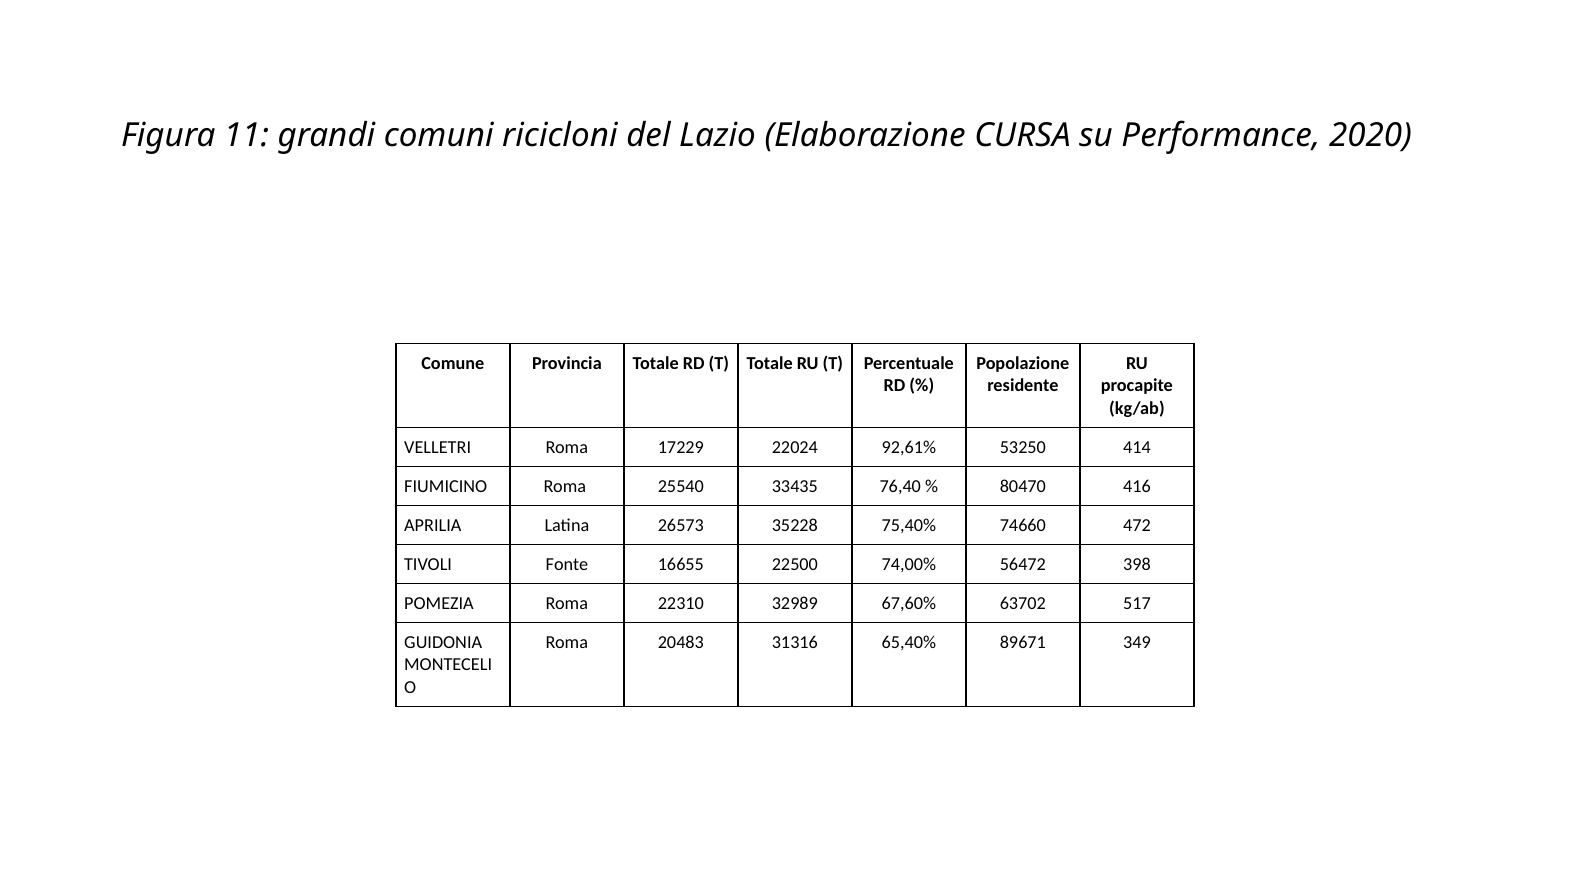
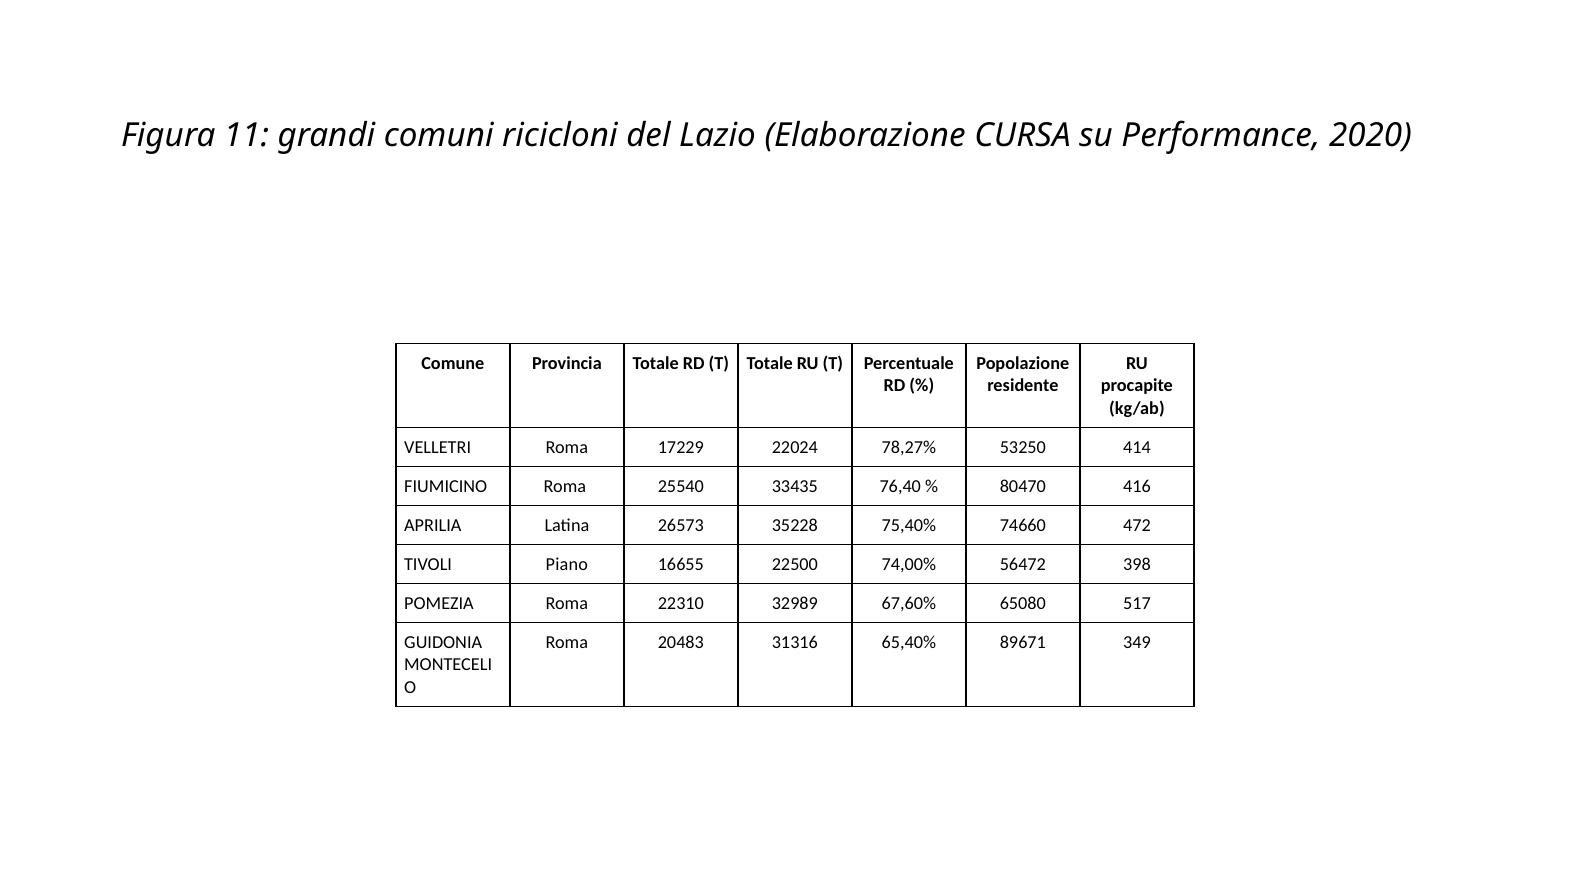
92,61%: 92,61% -> 78,27% (909, 447)
Fonte: Fonte -> Piano (567, 565)
63702: 63702 -> 65080 (1023, 604)
